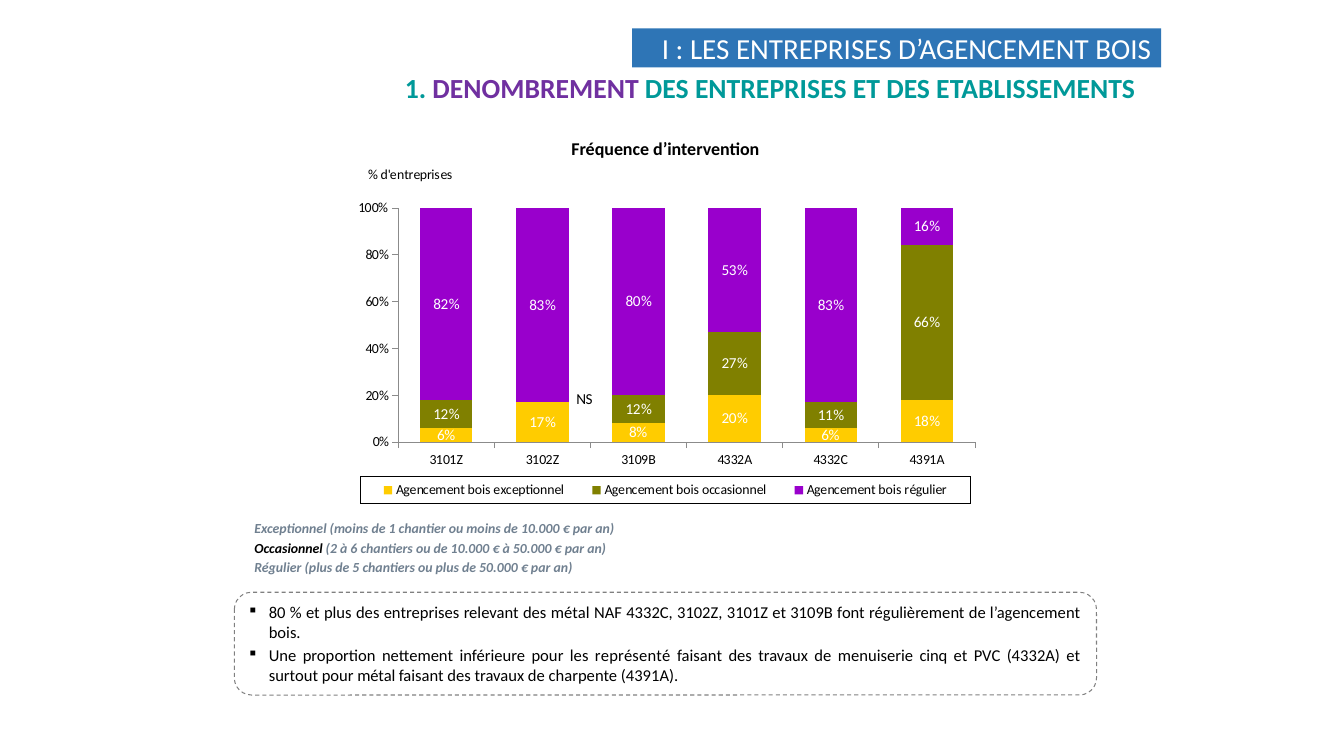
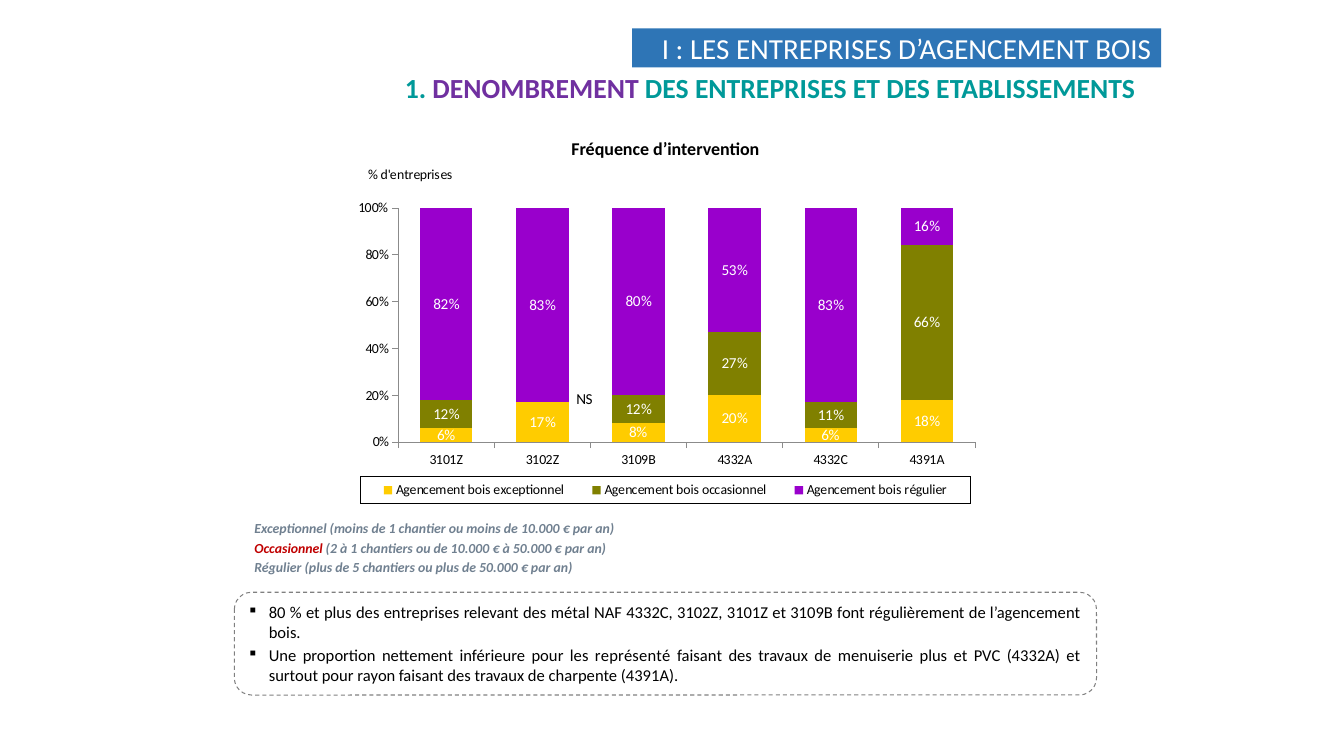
Occasionnel colour: black -> red (289, 549)
à 6: 6 -> 1 (354, 549)
menuiserie cinq: cinq -> plus (933, 657)
pour métal: métal -> rayon (376, 677)
